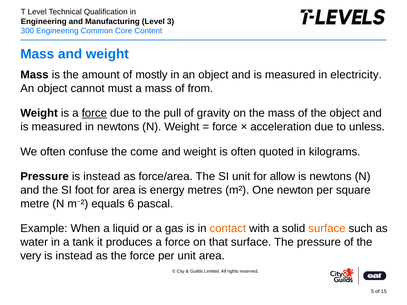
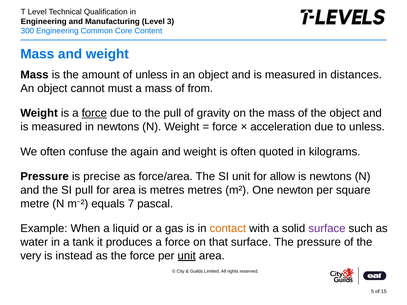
of mostly: mostly -> unless (151, 75)
electricity: electricity -> distances (356, 75)
come: come -> again (144, 152)
Pressure is instead: instead -> precise (102, 177)
SI foot: foot -> pull (84, 190)
is energy: energy -> metres (167, 190)
6: 6 -> 7 (131, 204)
surface colour: orange -> purple (327, 229)
unit underline: none -> present (187, 256)
